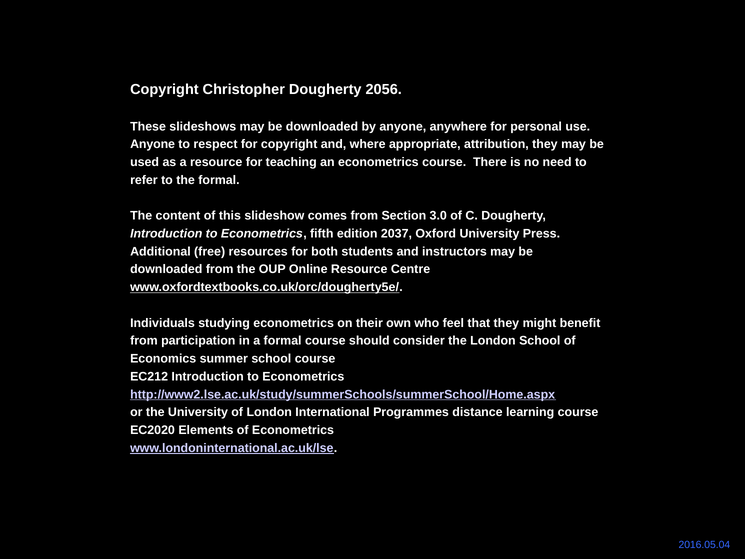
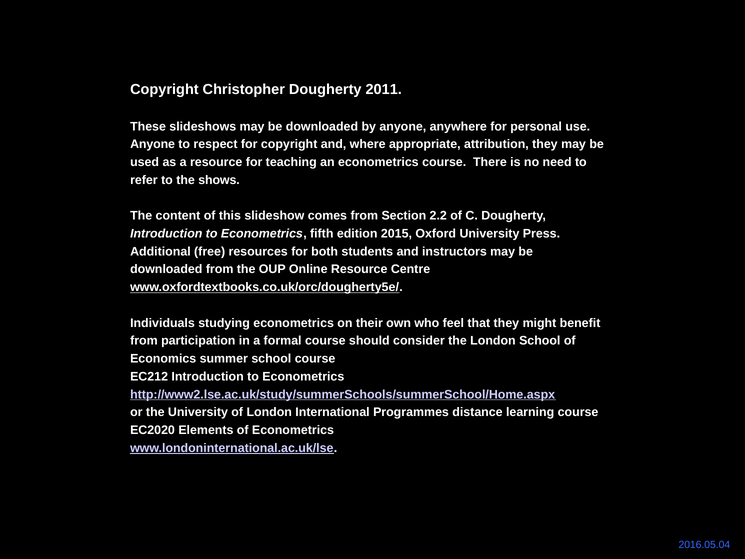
2056: 2056 -> 2011 (384, 90)
the formal: formal -> shows (219, 180)
3.0: 3.0 -> 2.2 (438, 216)
2037: 2037 -> 2015 (396, 234)
